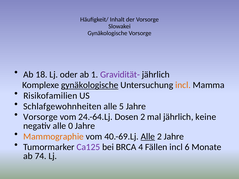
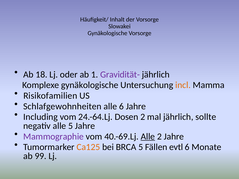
gynäkologische underline: present -> none (90, 85)
alle 5: 5 -> 6 (121, 106)
Vorsorge: Vorsorge -> Including (41, 117)
keine: keine -> sollte (206, 117)
alle 0: 0 -> 5 (71, 126)
Mammographie colour: orange -> purple (54, 137)
Ca125 colour: purple -> orange (88, 147)
BRCA 4: 4 -> 5 (141, 147)
Fällen incl: incl -> evtl (176, 147)
74: 74 -> 99 (41, 156)
